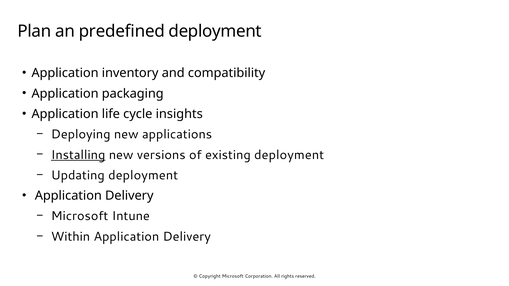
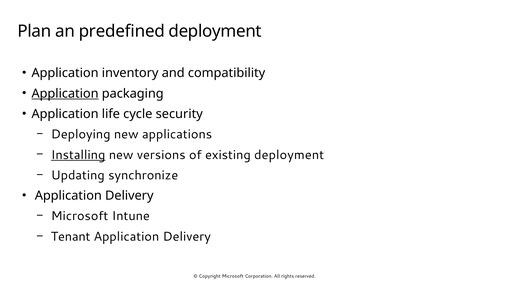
Application underline: none -> present (65, 94)
insights: insights -> security (179, 114)
Updating deployment: deployment -> synchronize (143, 175)
Within: Within -> Tenant (71, 237)
